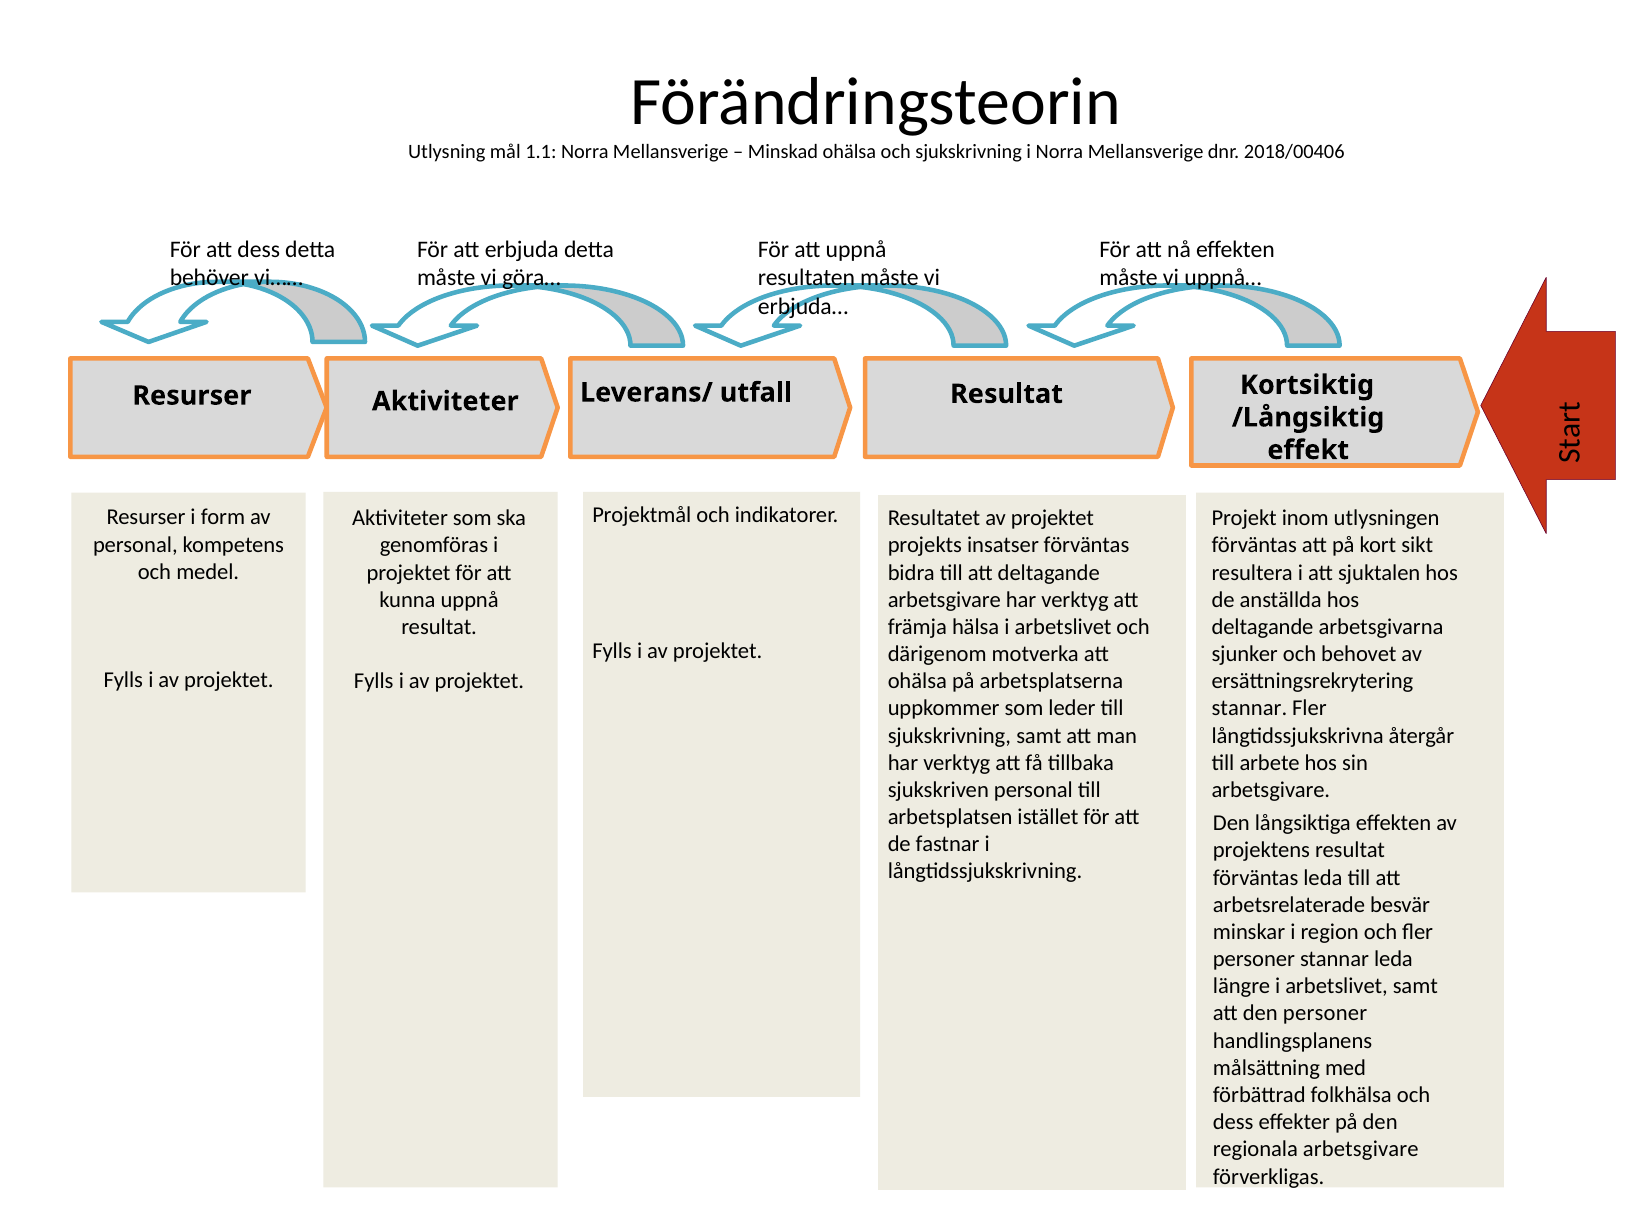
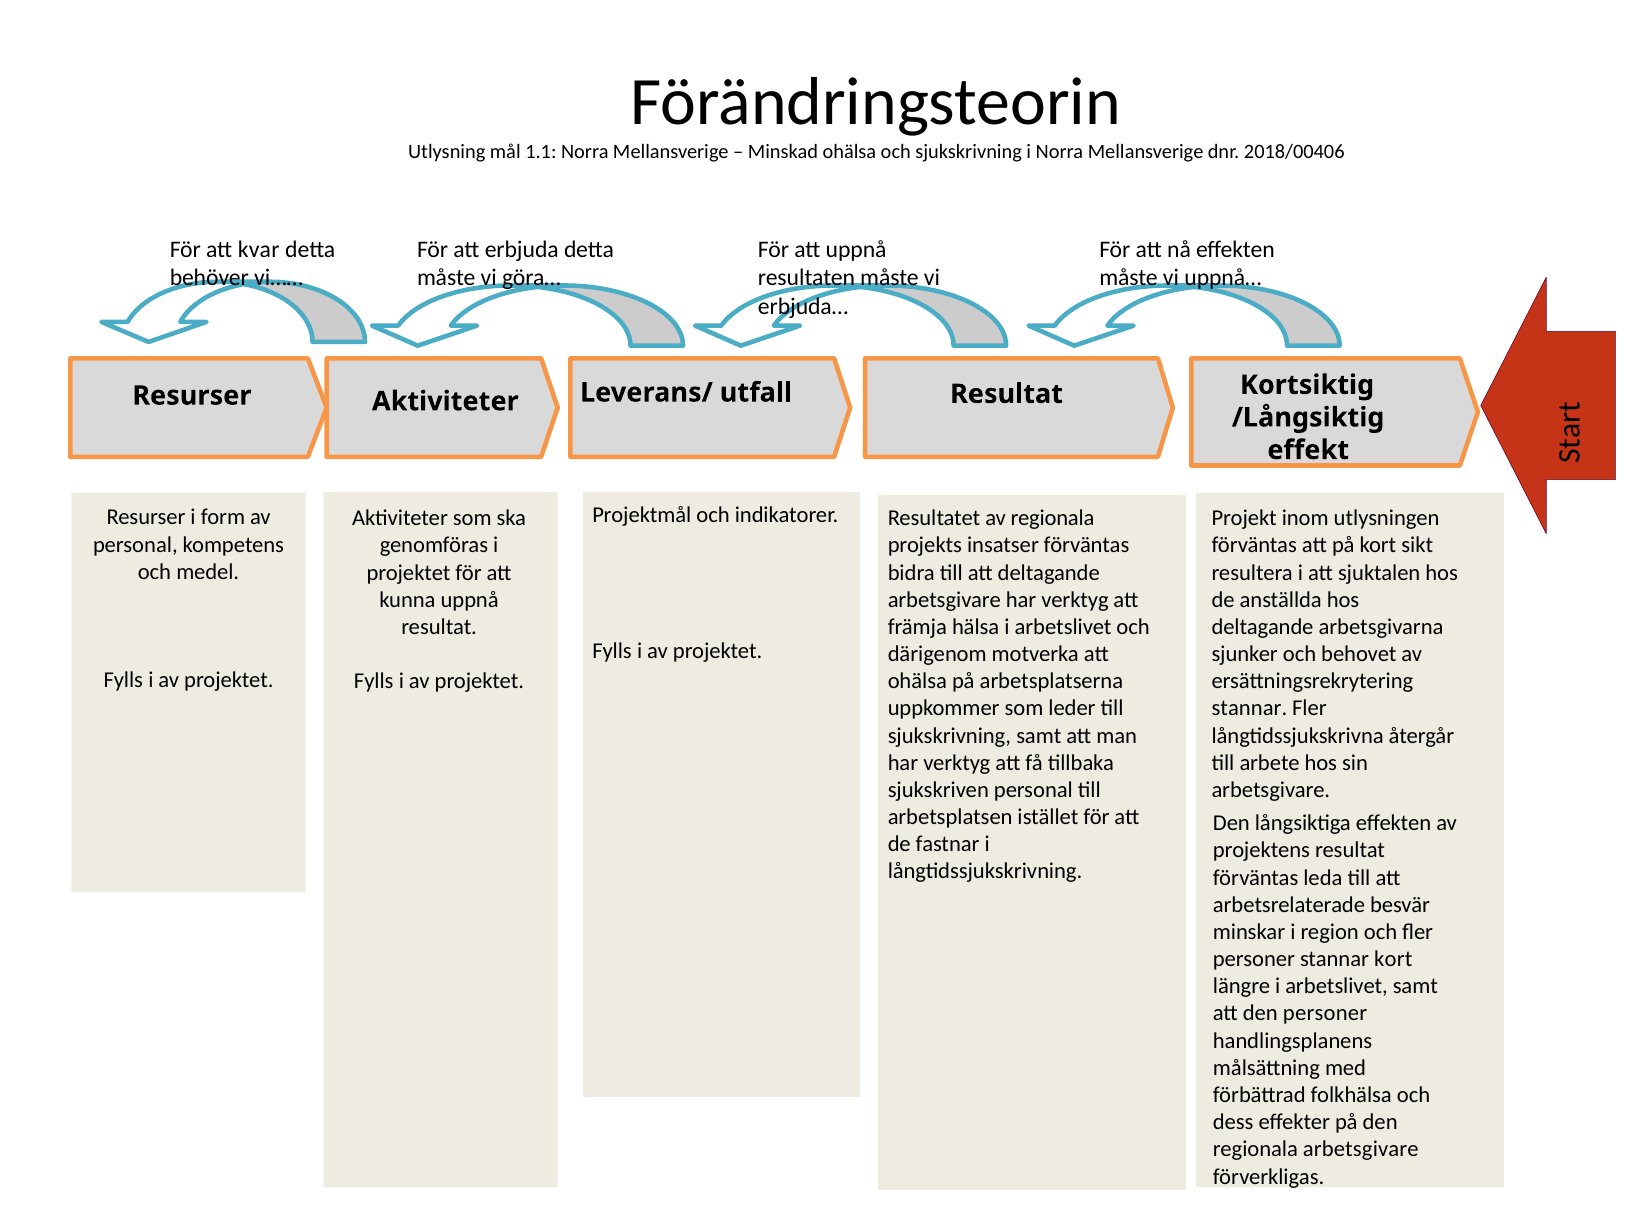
att dess: dess -> kvar (259, 250)
Resultatet av projektet: projektet -> regionala (1052, 518)
stannar leda: leda -> kort (1393, 959)
